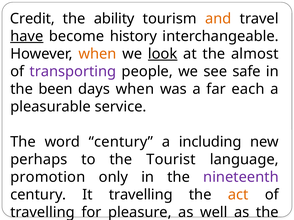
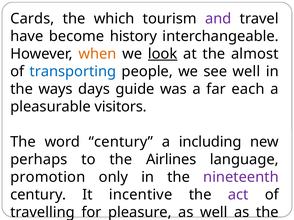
Credit: Credit -> Cards (32, 19)
ability: ability -> which (114, 19)
and colour: orange -> purple (218, 19)
have underline: present -> none (27, 36)
transporting colour: purple -> blue (73, 72)
see safe: safe -> well (246, 72)
been: been -> ways (56, 89)
days when: when -> guide (135, 89)
pleasurable service: service -> visitors (121, 107)
Tourist: Tourist -> Airlines (171, 160)
It travelling: travelling -> incentive (141, 195)
act colour: orange -> purple (238, 195)
